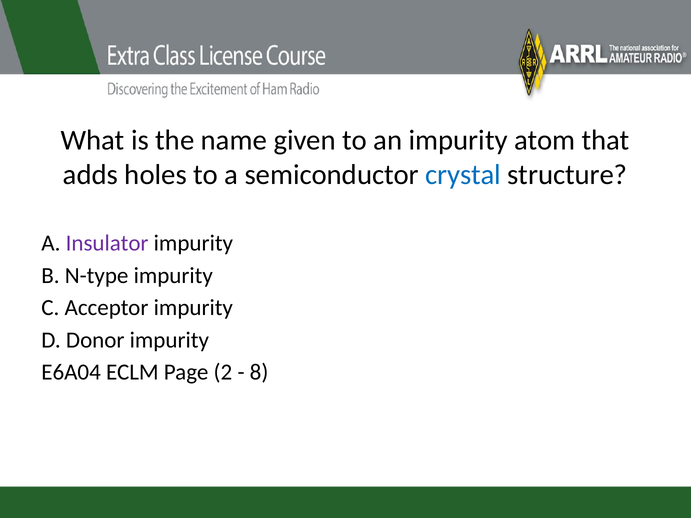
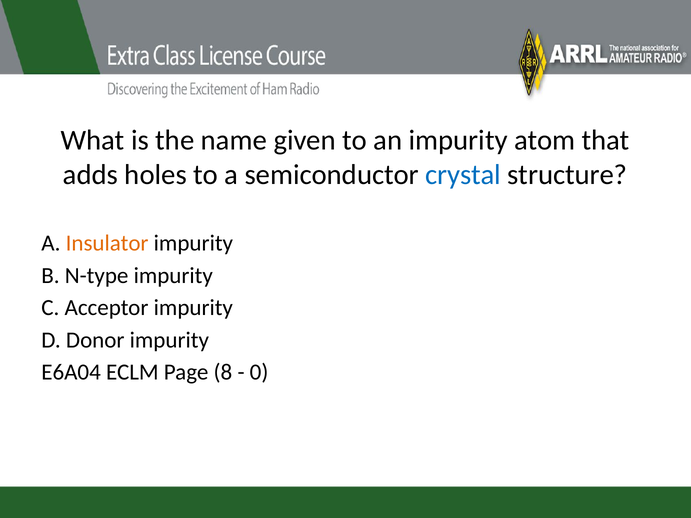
Insulator colour: purple -> orange (107, 243)
2: 2 -> 8 (223, 372)
8: 8 -> 0 (259, 372)
